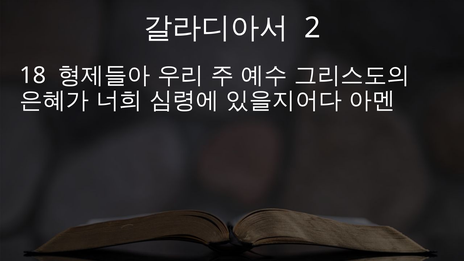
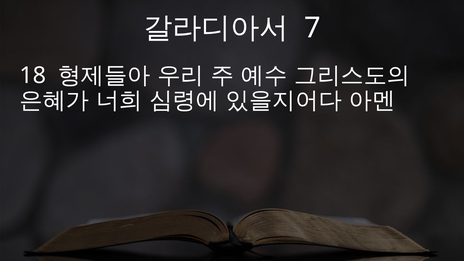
2: 2 -> 7 (312, 28)
